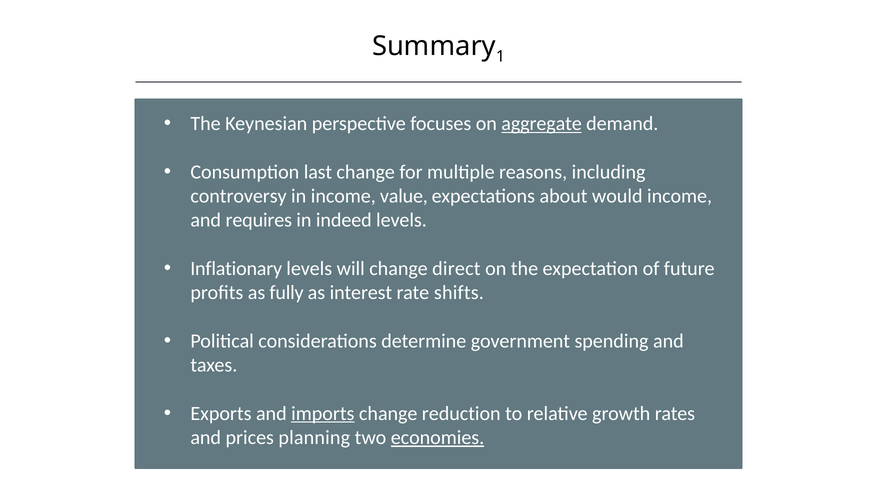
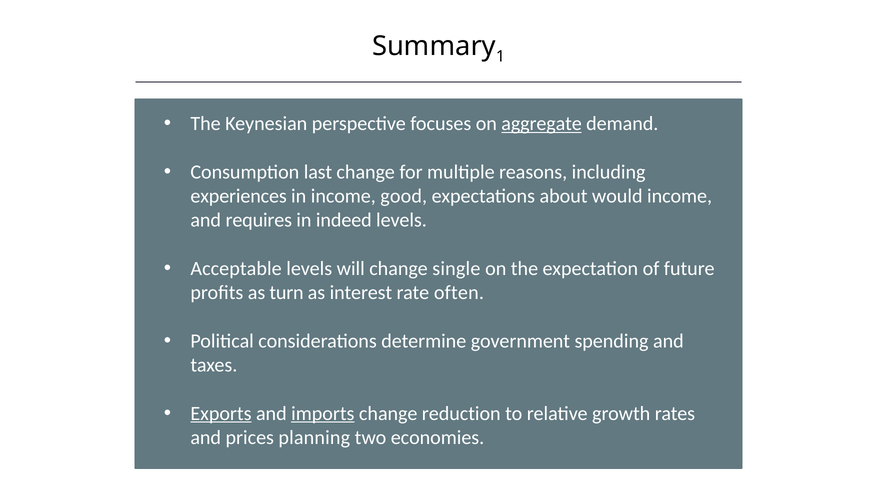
controversy: controversy -> experiences (239, 196)
value: value -> good (404, 196)
Inflationary: Inflationary -> Acceptable (236, 268)
direct: direct -> single (456, 268)
fully: fully -> turn (287, 292)
shifts: shifts -> often (459, 292)
Exports underline: none -> present (221, 413)
economies underline: present -> none (437, 437)
